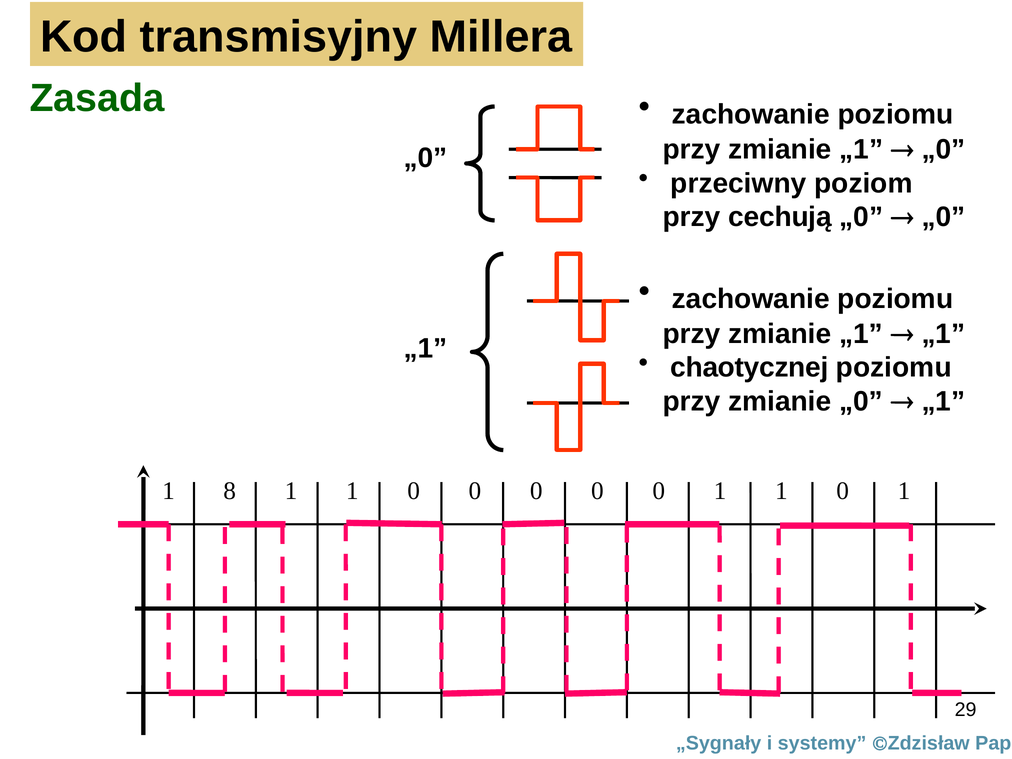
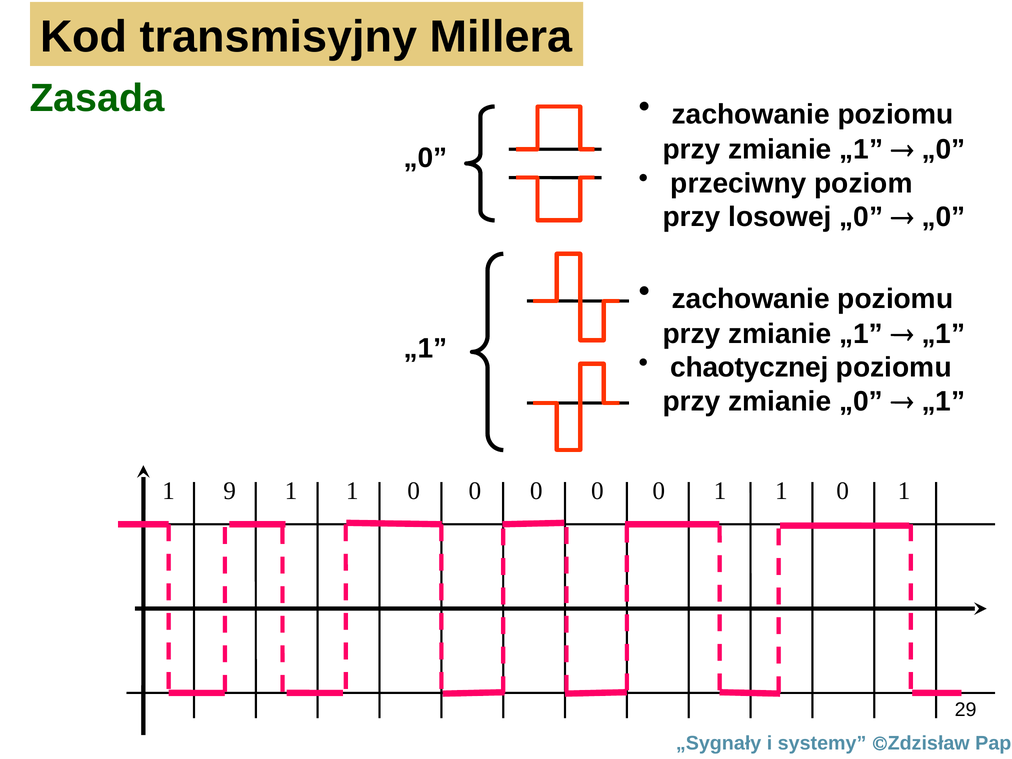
cechują: cechują -> losowej (780, 217)
8: 8 -> 9 (230, 491)
